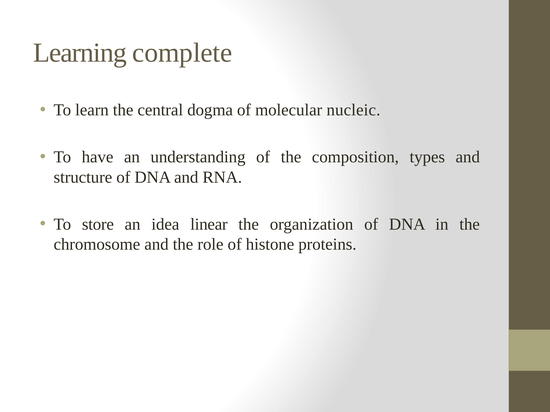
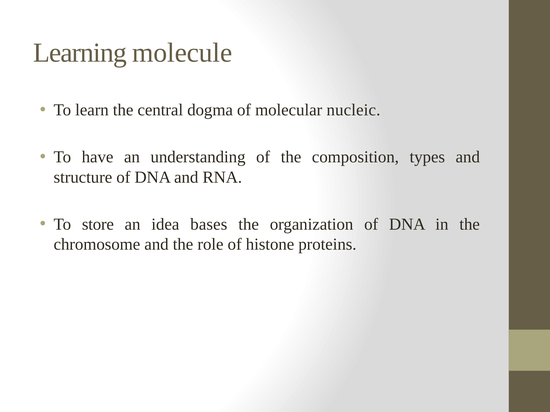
complete: complete -> molecule (182, 53)
linear: linear -> bases (209, 224)
